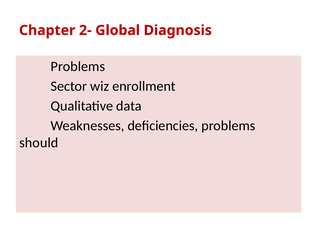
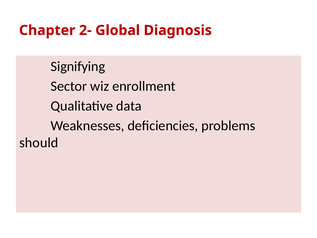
Problems: Problems -> Signifying (78, 67)
